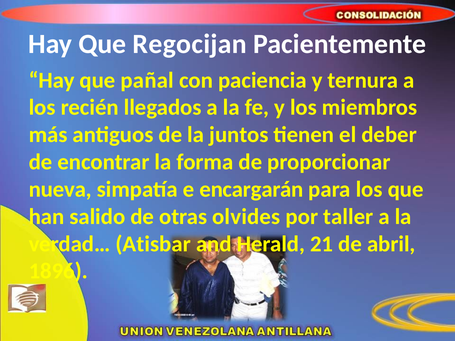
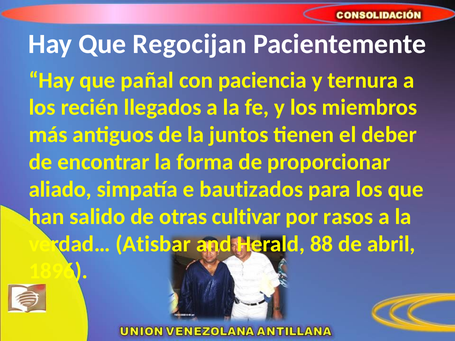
nueva: nueva -> aliado (60, 189)
encargarán: encargarán -> bautizados (251, 189)
olvides: olvides -> cultivar (246, 217)
taller: taller -> rasos (348, 217)
21: 21 -> 88 (322, 244)
